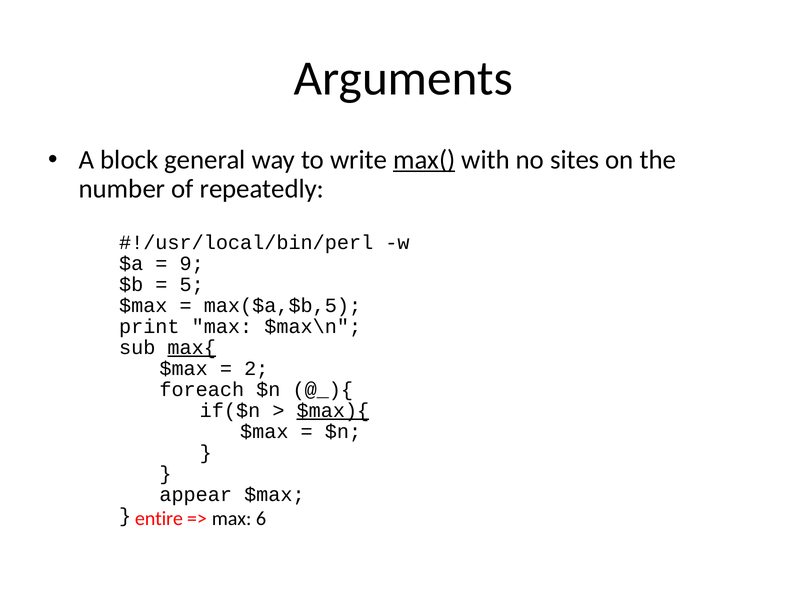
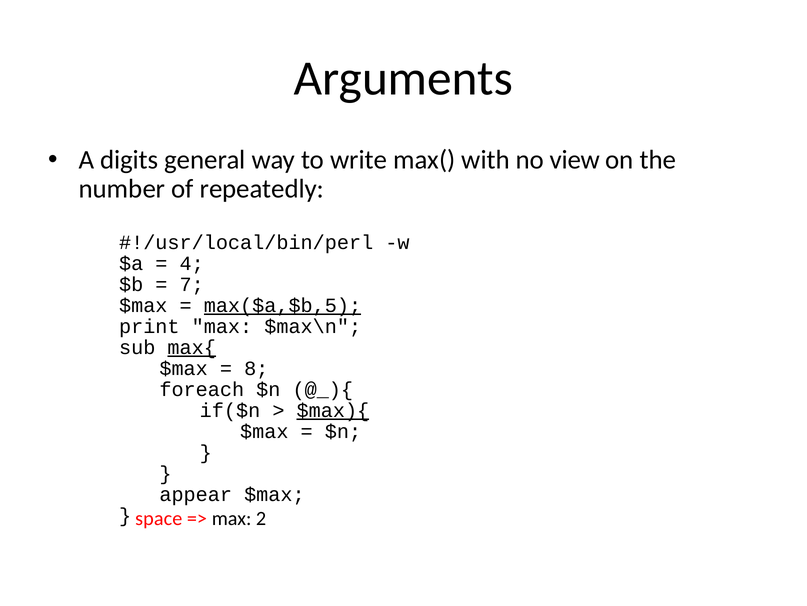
block: block -> digits (129, 160)
max( underline: present -> none (424, 160)
sites: sites -> view (575, 160)
9: 9 -> 4 (192, 263)
5: 5 -> 7 (192, 284)
max($a,$b,5 underline: none -> present (282, 305)
2: 2 -> 8 (256, 368)
entire: entire -> space (159, 518)
6: 6 -> 2 (261, 518)
